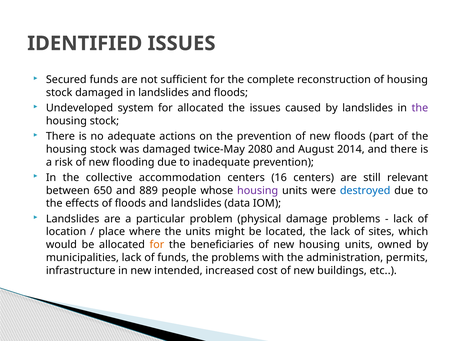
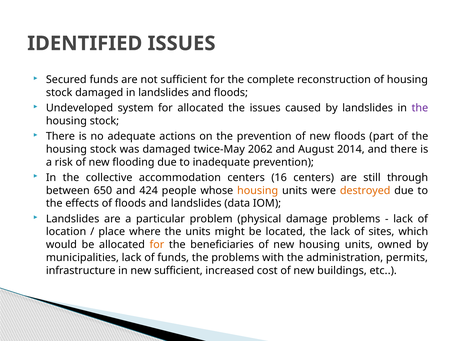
2080: 2080 -> 2062 (260, 149)
relevant: relevant -> through (408, 178)
889: 889 -> 424 (149, 191)
housing colour: purple -> orange (258, 191)
destroyed colour: blue -> orange (365, 191)
new intended: intended -> sufficient (178, 271)
